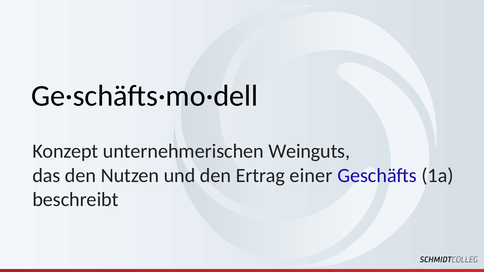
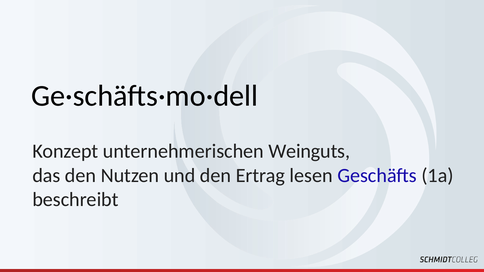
einer: einer -> lesen (311, 176)
